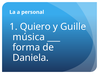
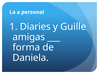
Quiero: Quiero -> Diaries (35, 27)
música: música -> amigas (29, 37)
